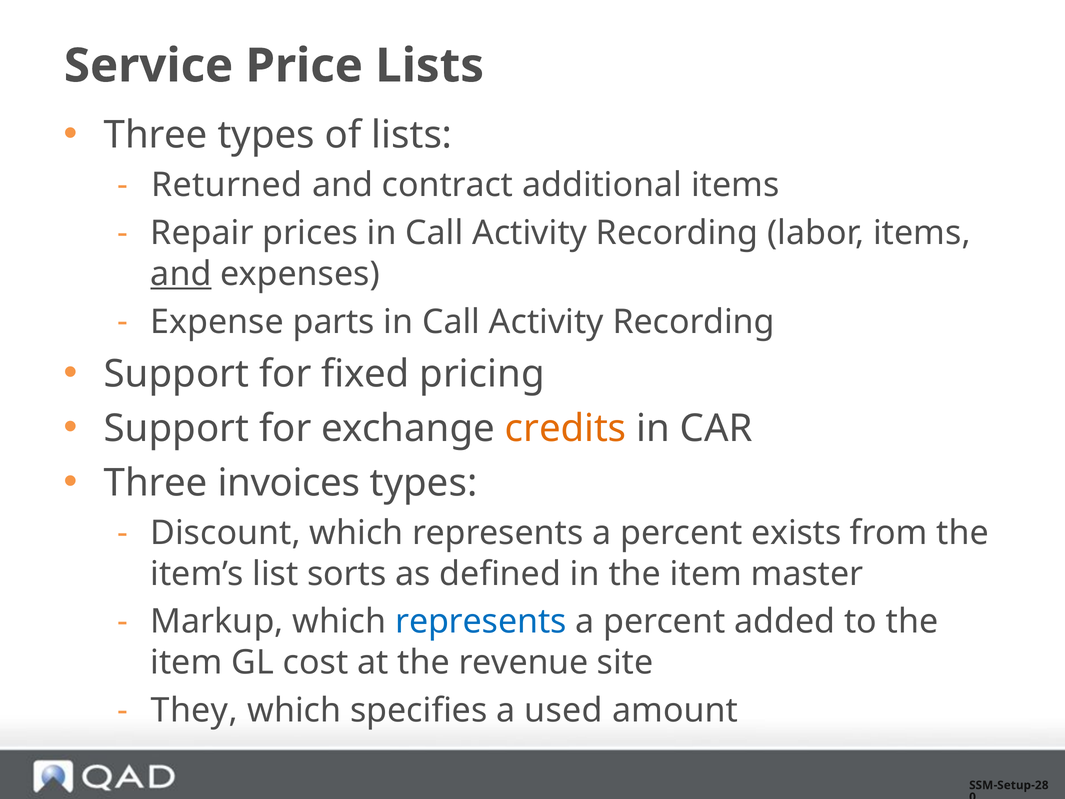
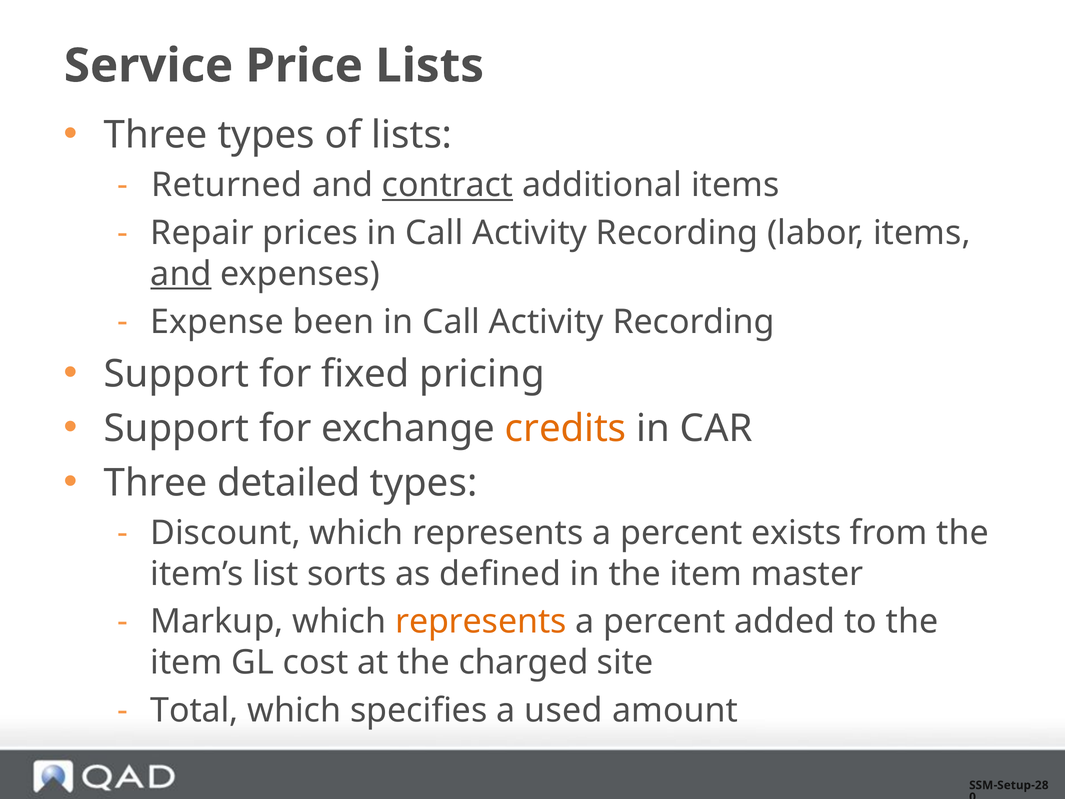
contract underline: none -> present (448, 185)
parts: parts -> been (334, 322)
invoices: invoices -> detailed (289, 483)
represents colour: blue -> orange (481, 622)
revenue: revenue -> charged (524, 662)
They: They -> Total (195, 710)
